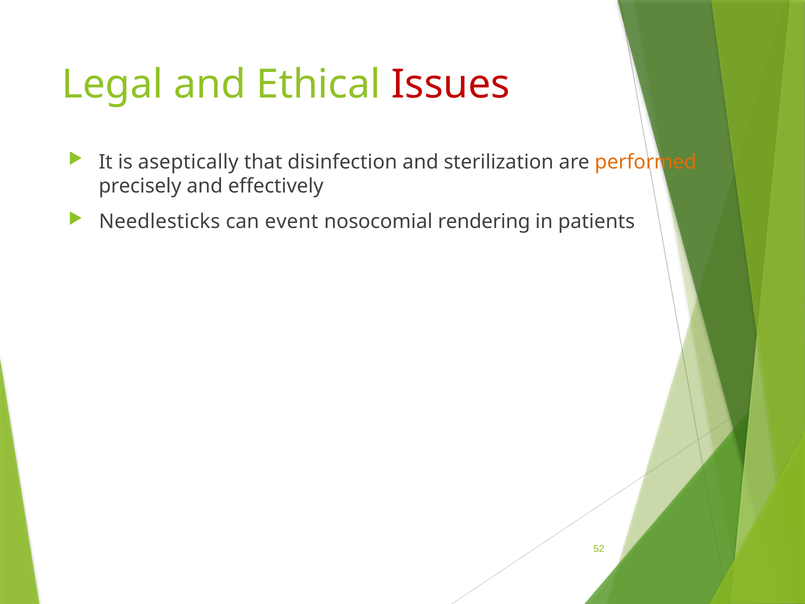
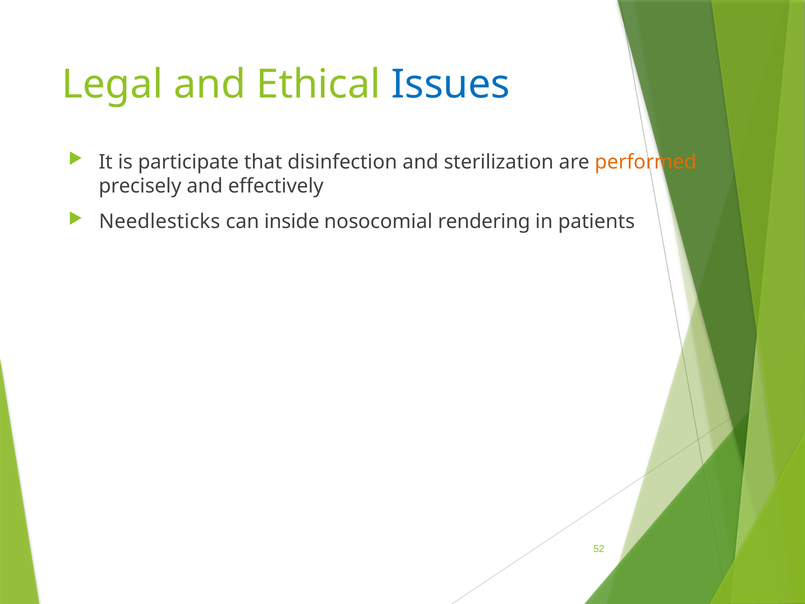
Issues colour: red -> blue (451, 85)
aseptically: aseptically -> participate (188, 162)
event: event -> inside (292, 222)
